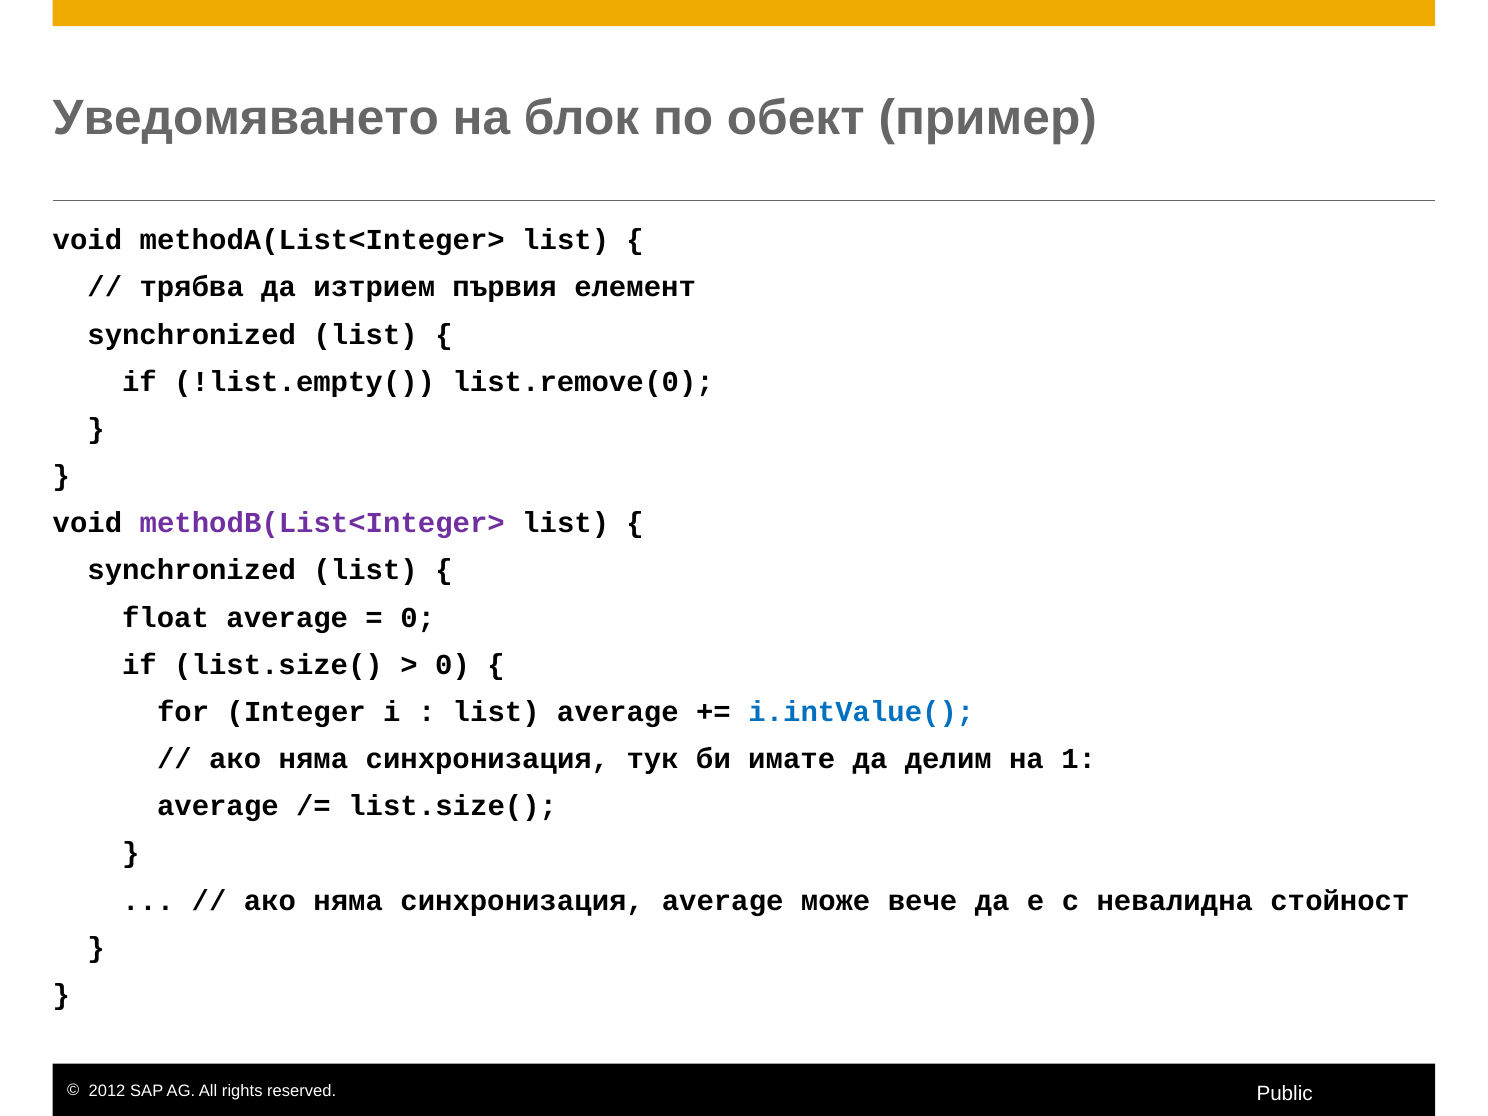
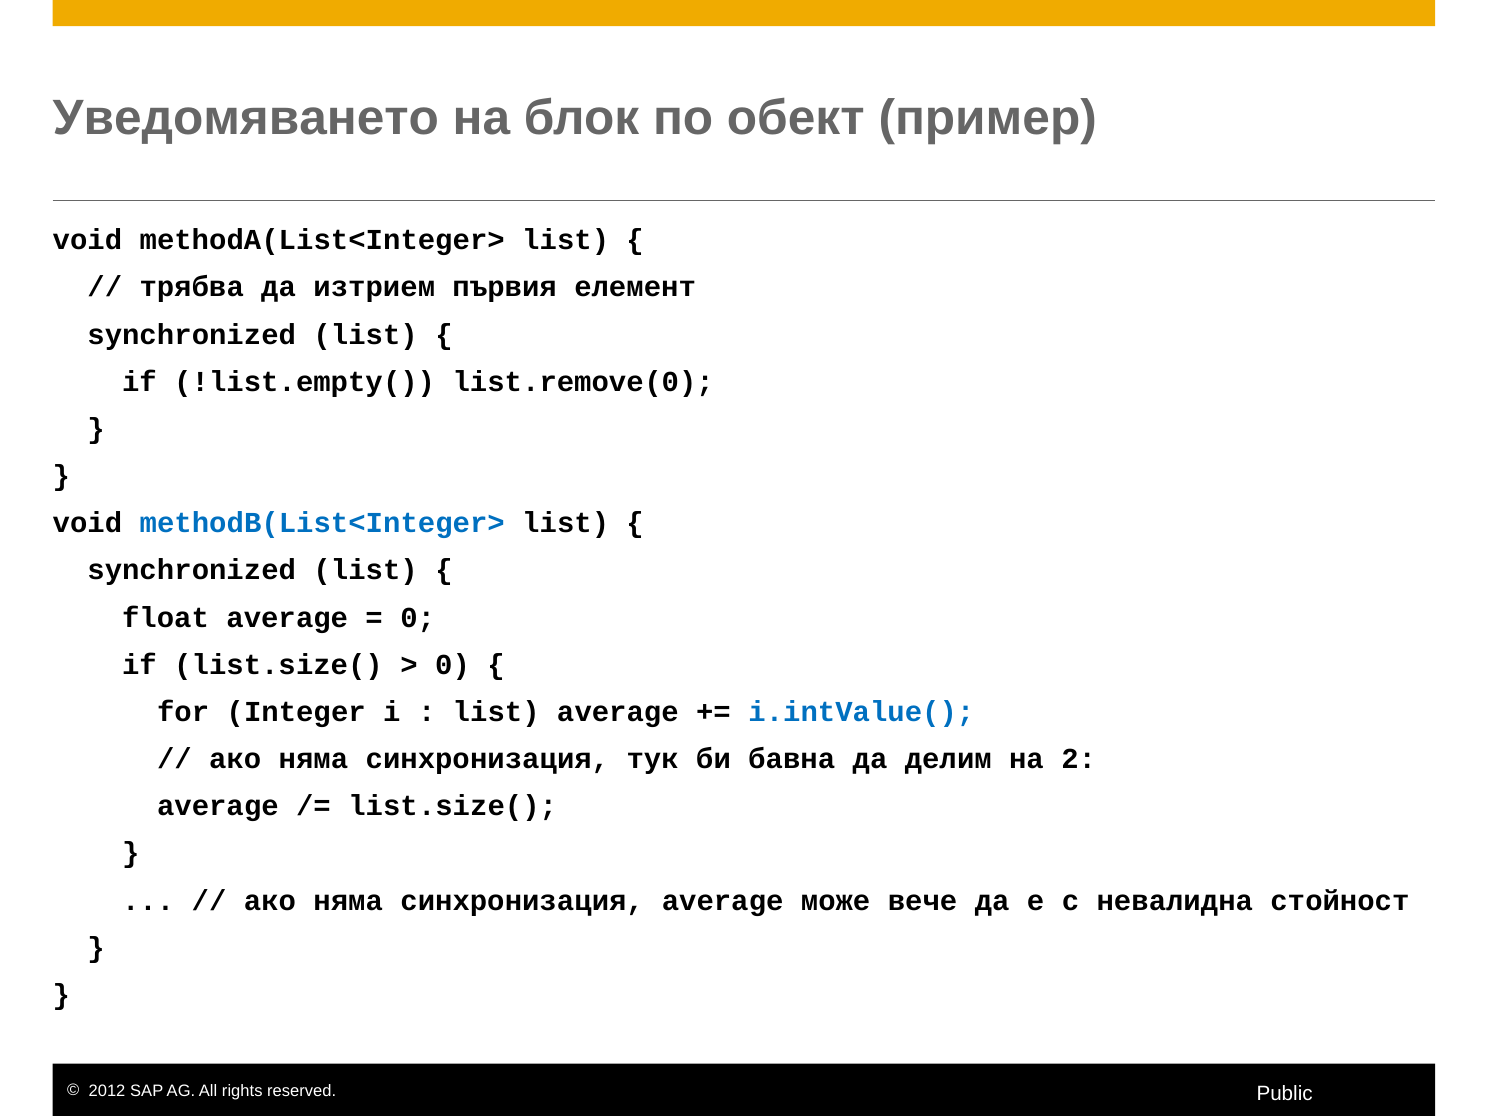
methodB(List<Integer> colour: purple -> blue (322, 523)
имате: имате -> бавна (792, 759)
1: 1 -> 2 (1079, 759)
